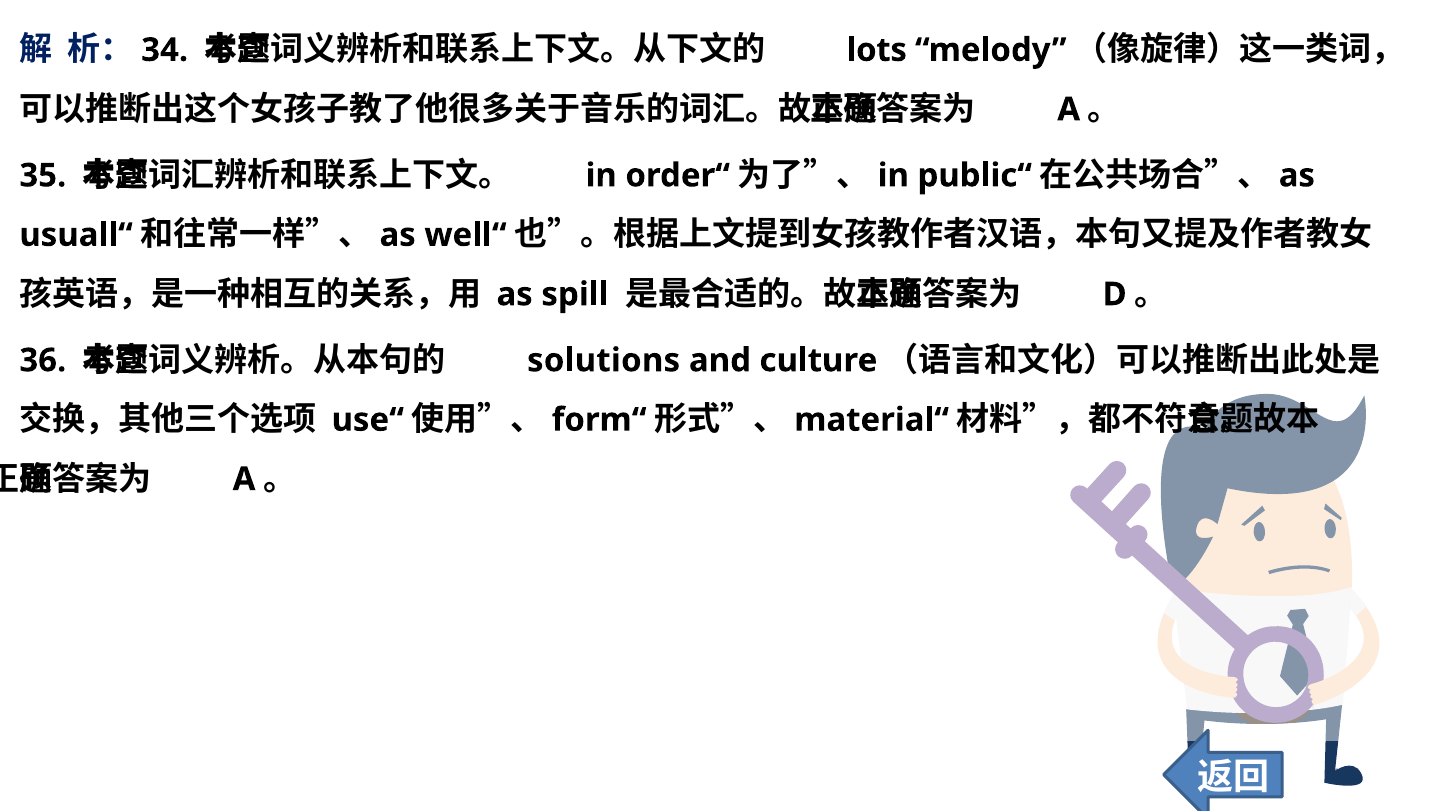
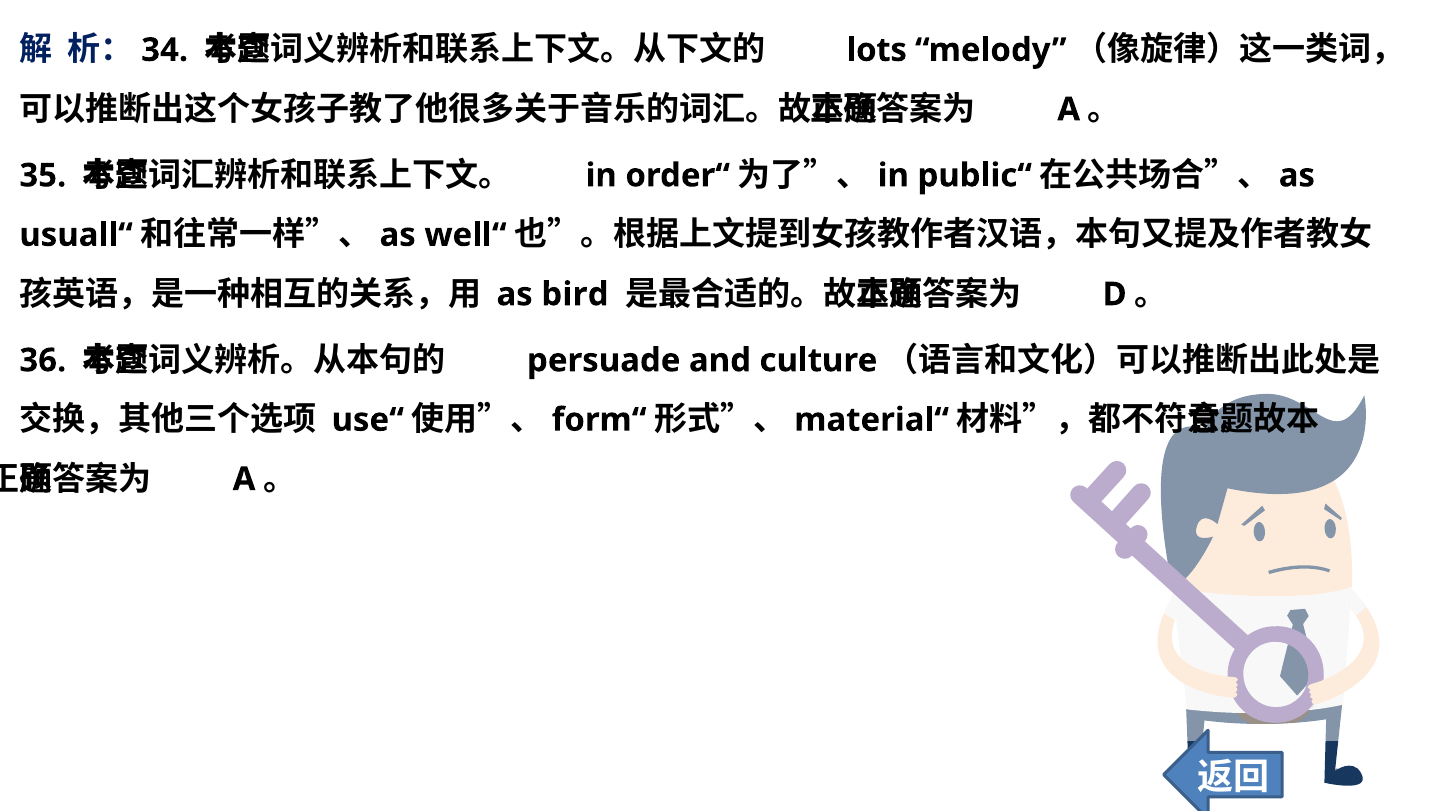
spill: spill -> bird (575, 294)
solutions: solutions -> persuade (604, 360)
